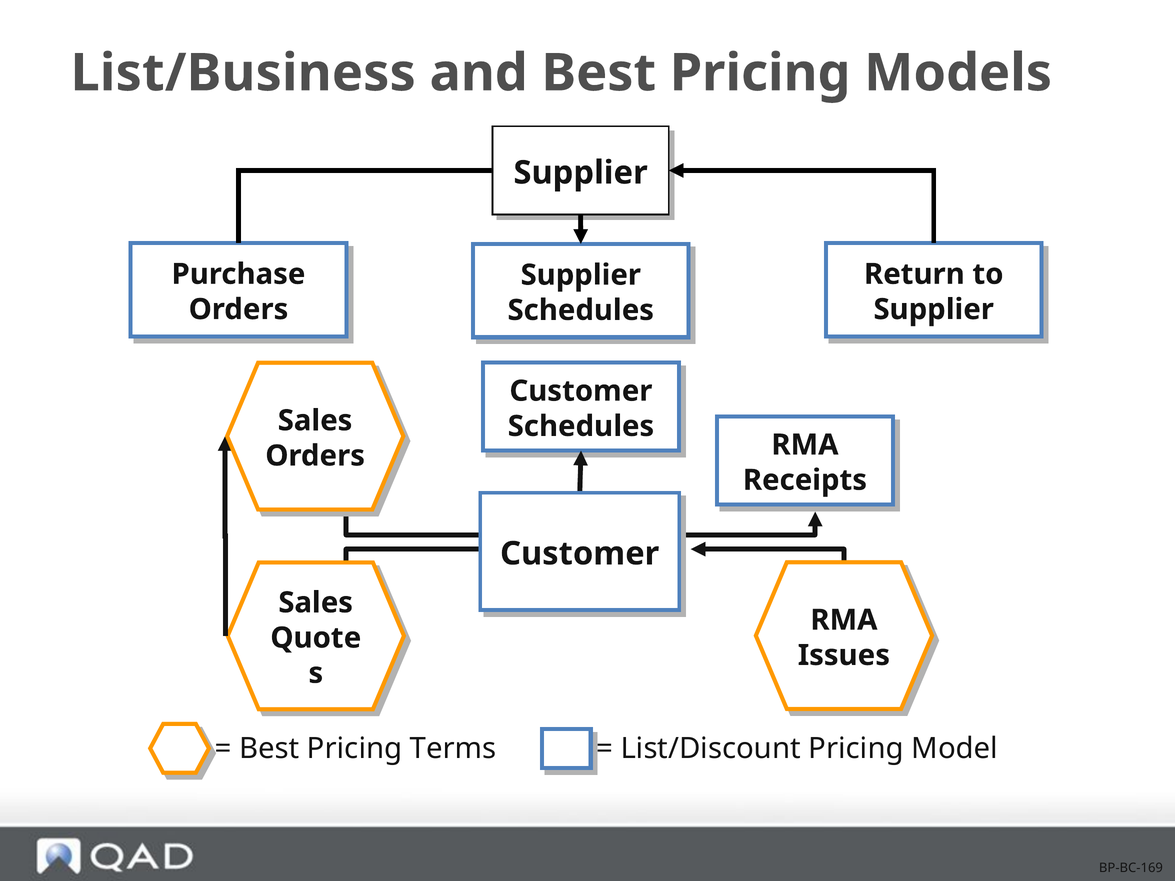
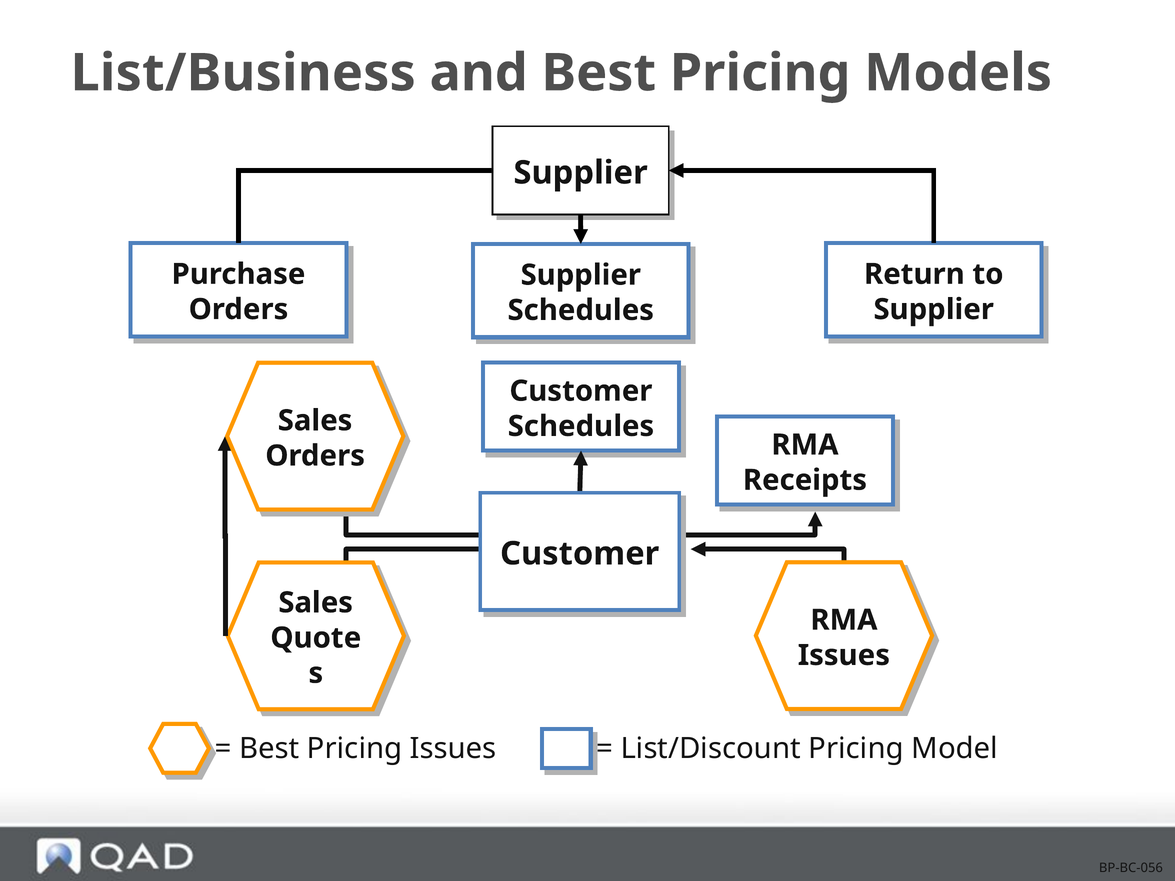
Pricing Terms: Terms -> Issues (453, 749)
BP-BC-169: BP-BC-169 -> BP-BC-056 (1131, 868)
